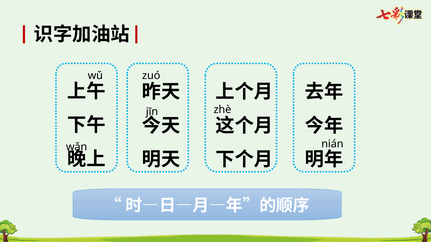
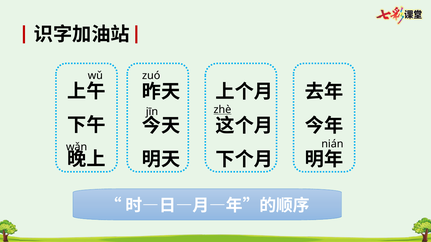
zhè underline: none -> present (222, 110)
